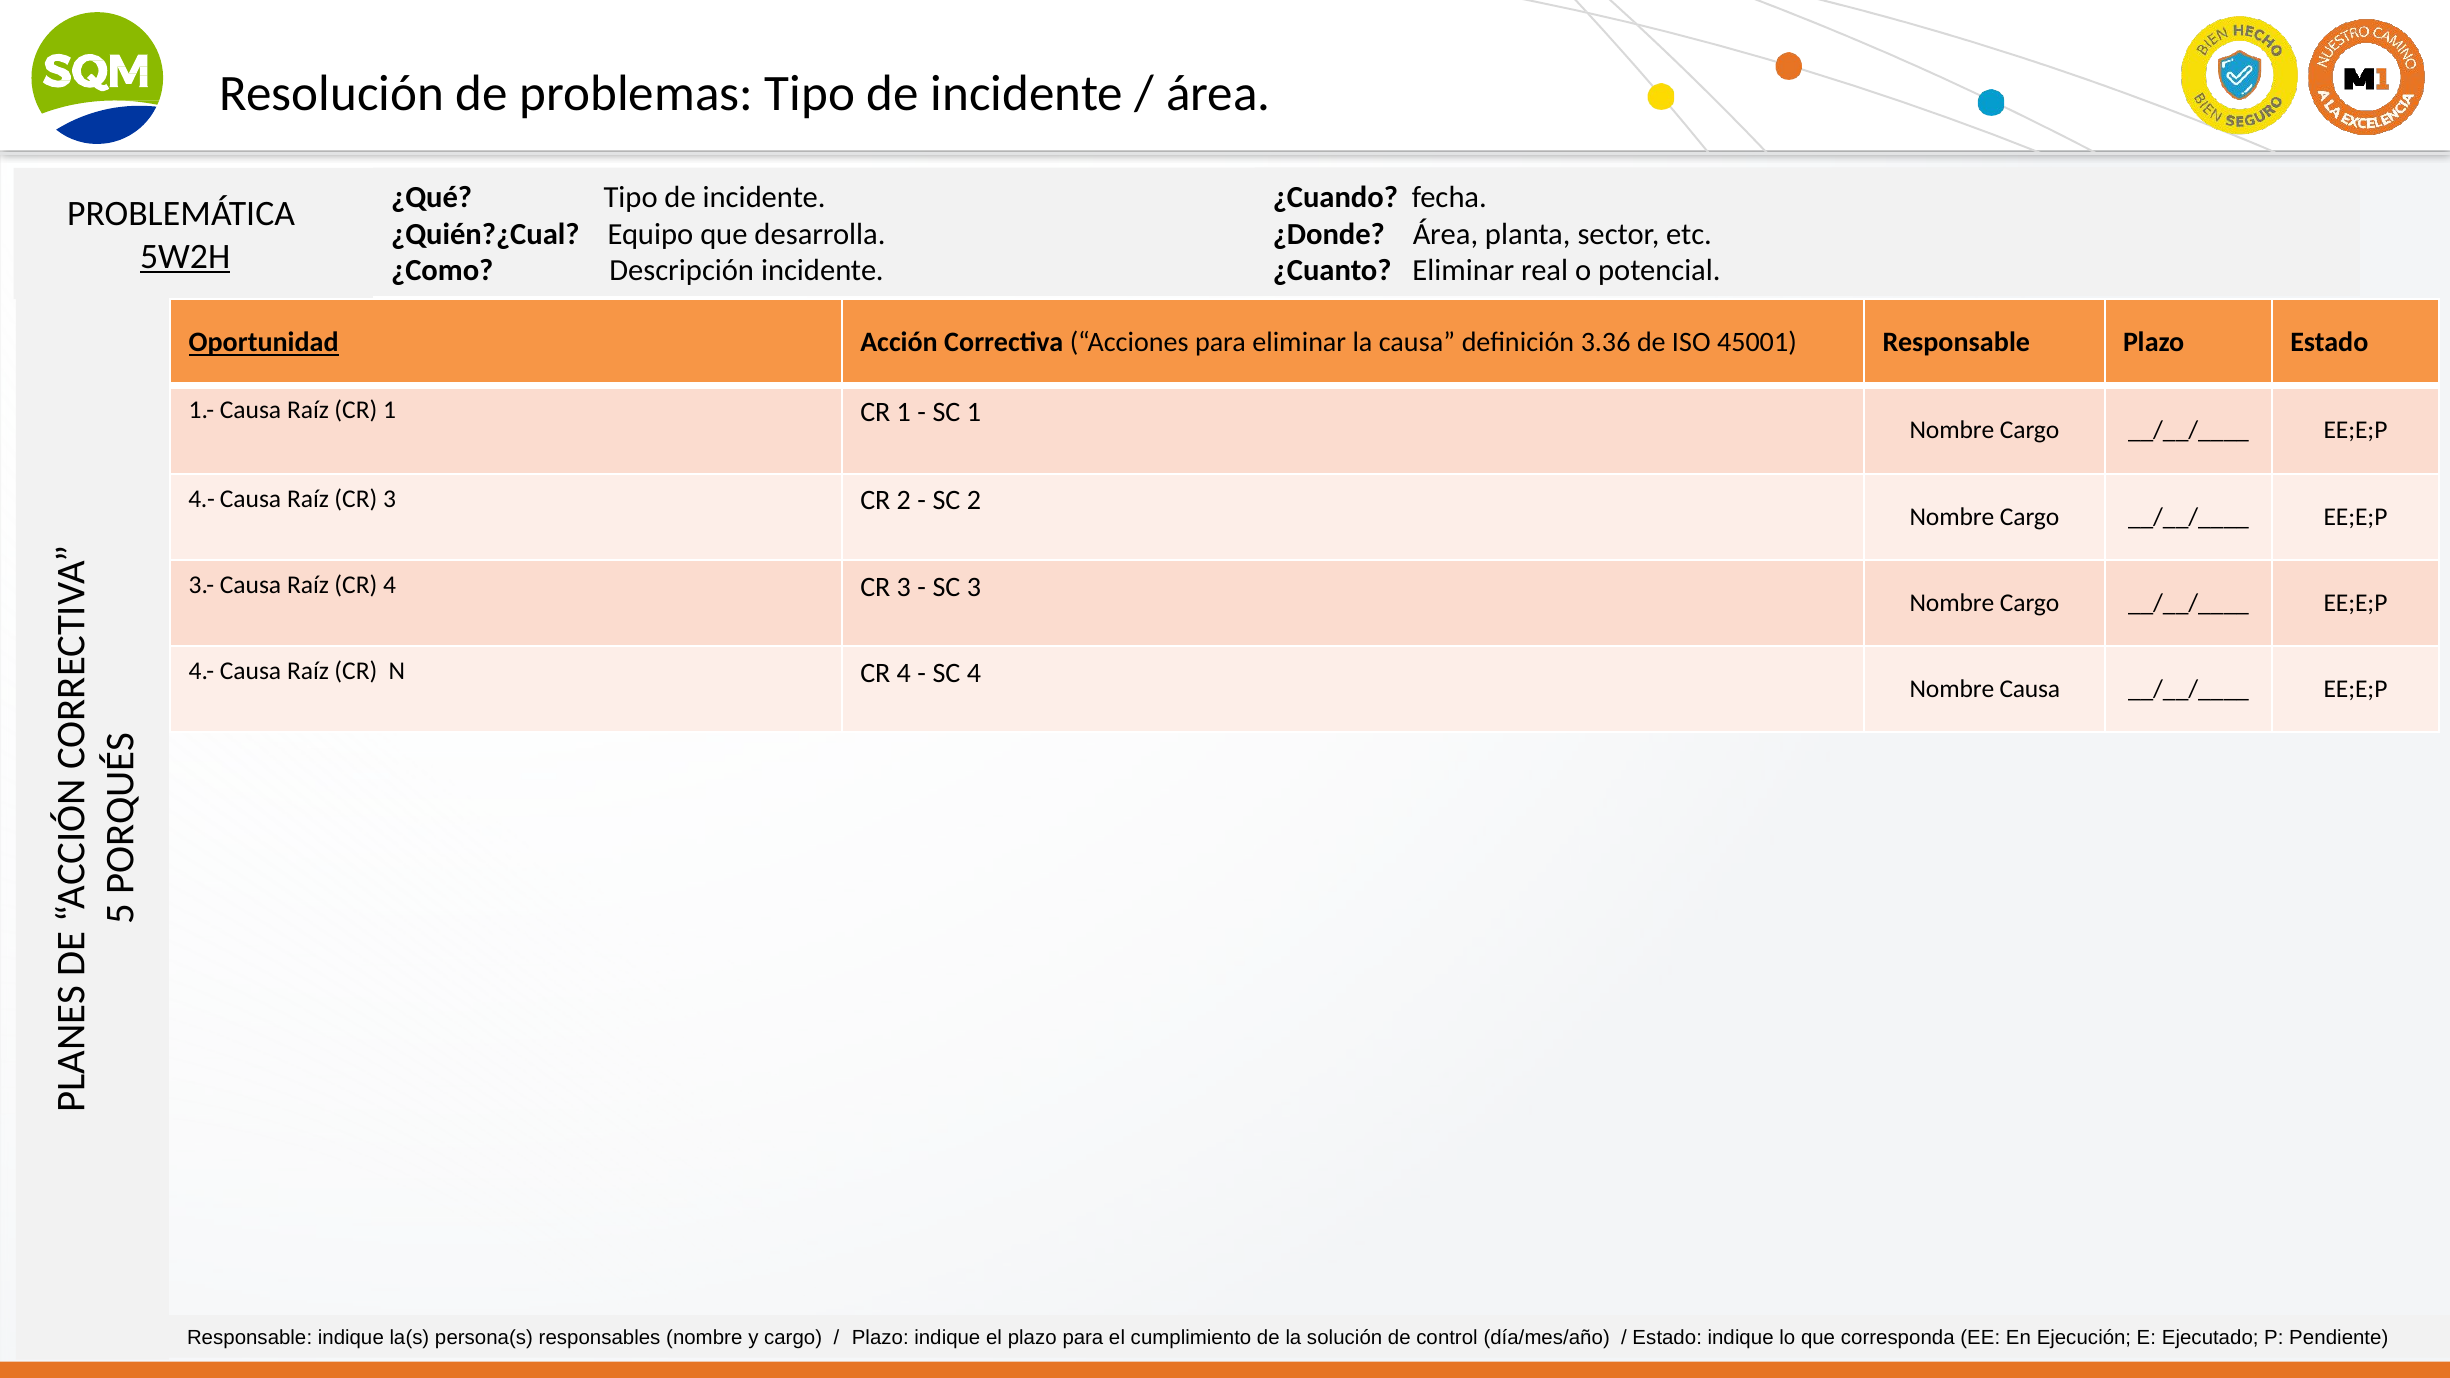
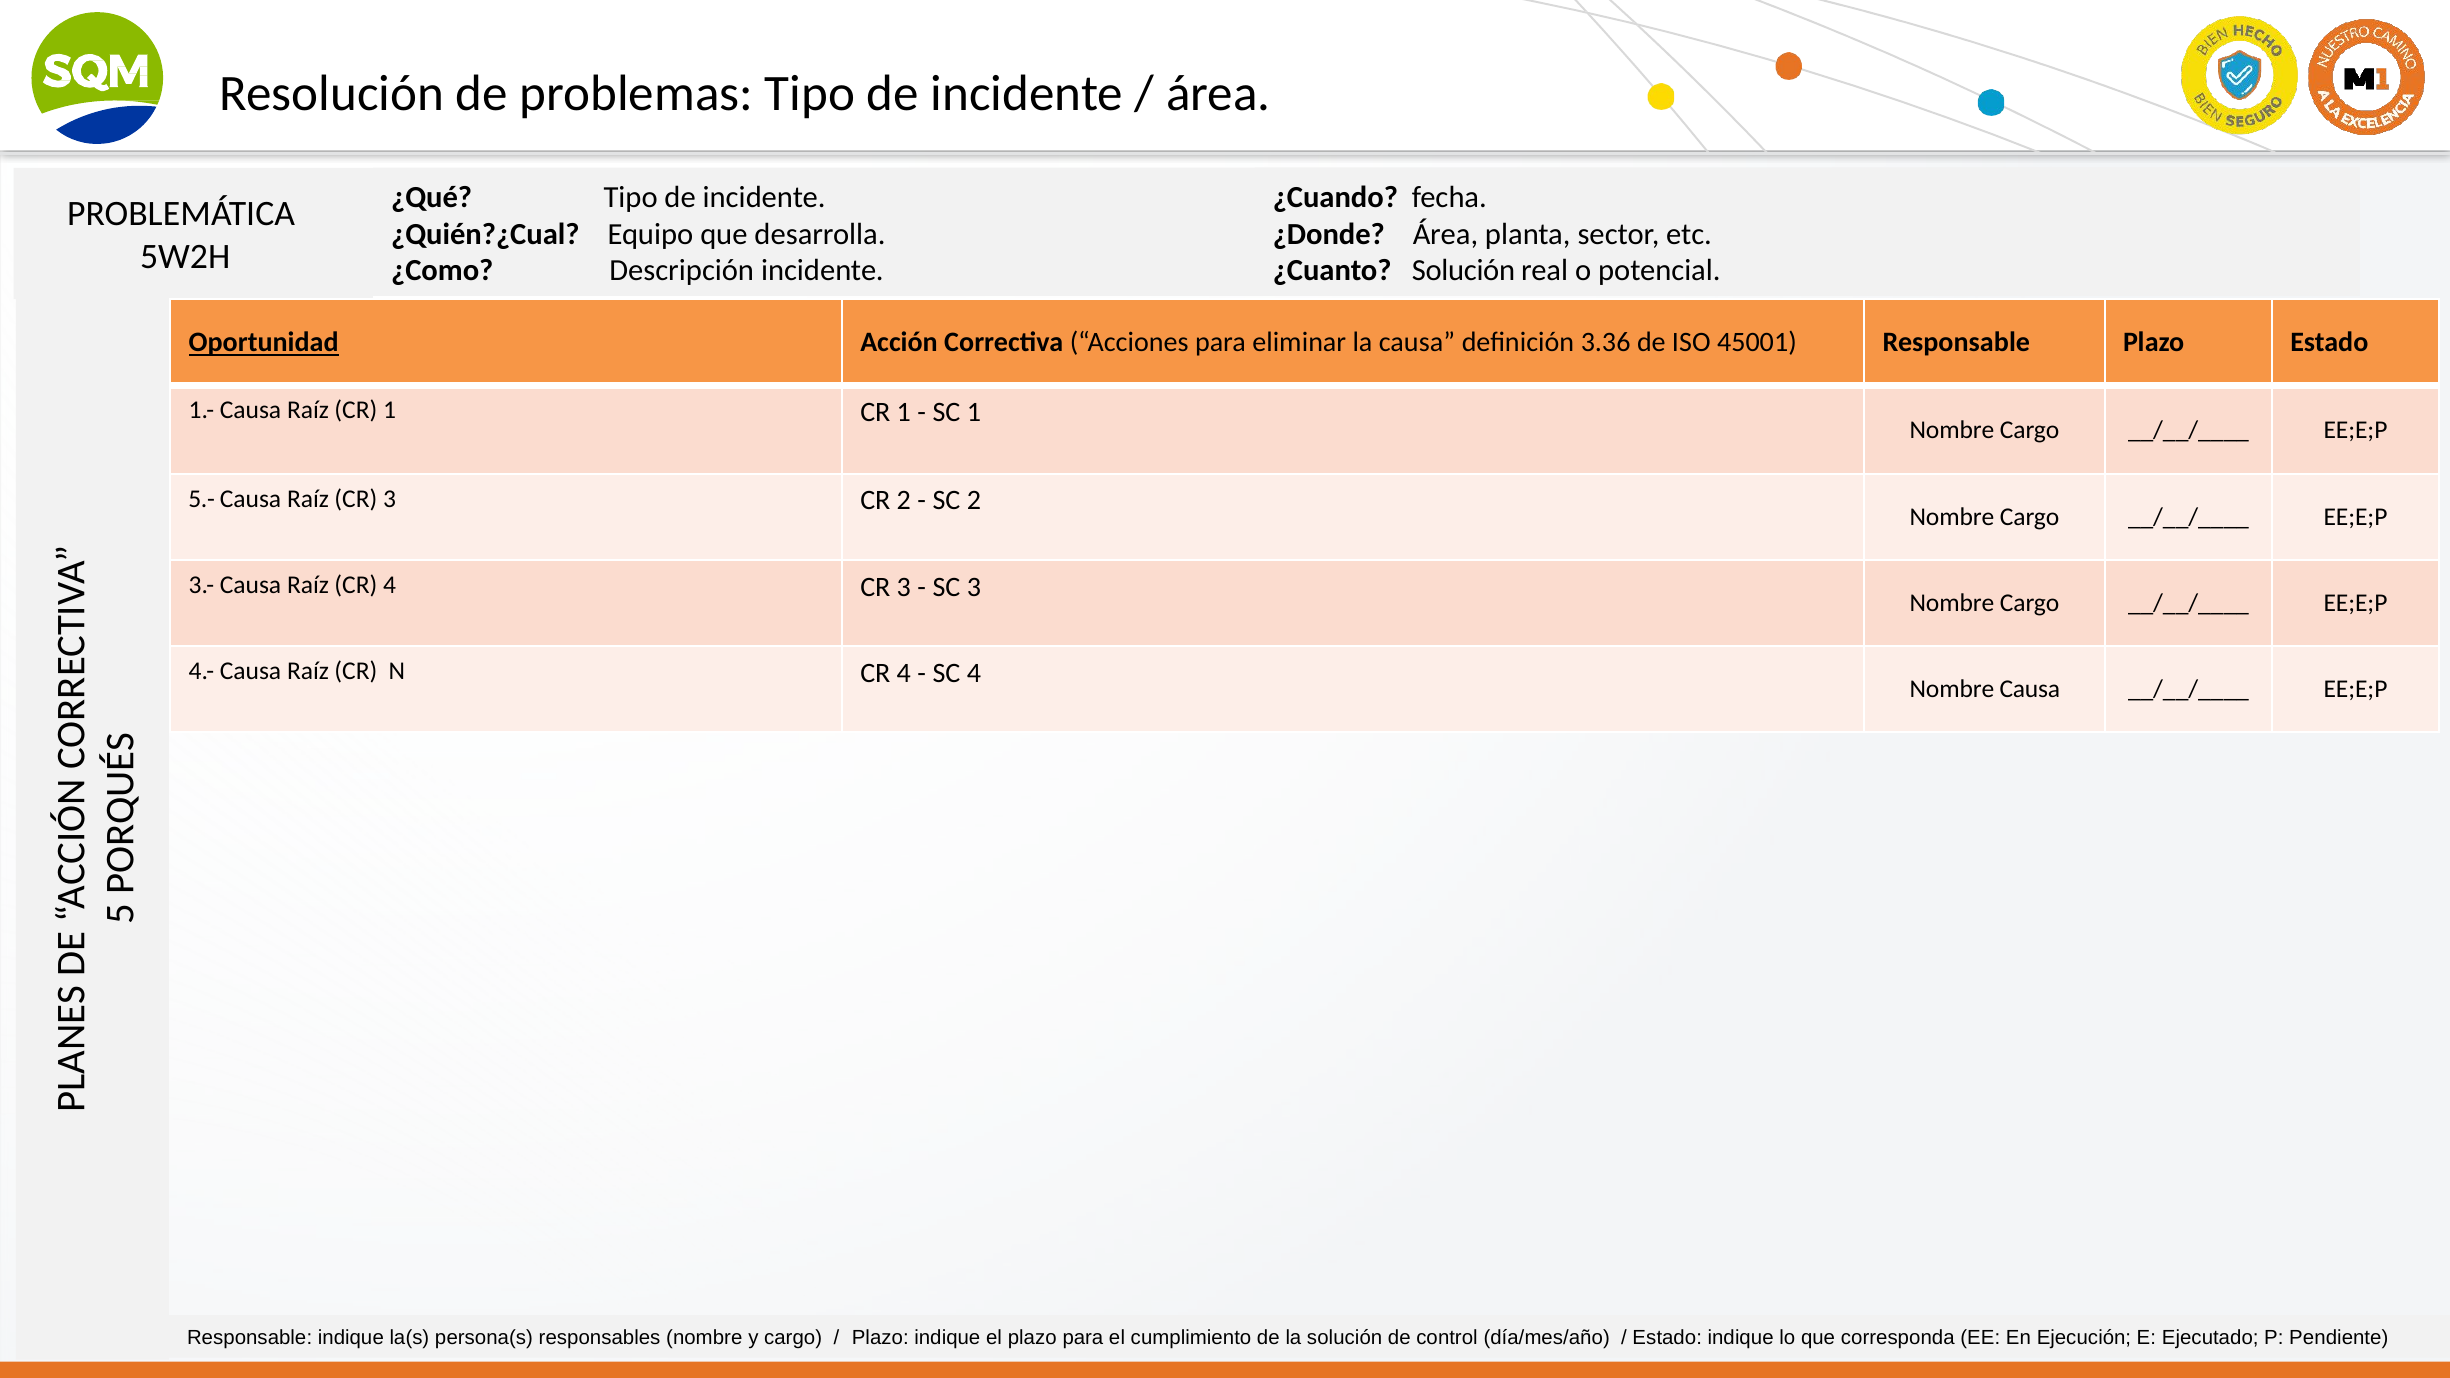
5W2H underline: present -> none (185, 257)
¿Cuanto Eliminar: Eliminar -> Solución (1463, 271)
4.-: 4.- -> 5.- (202, 499)
